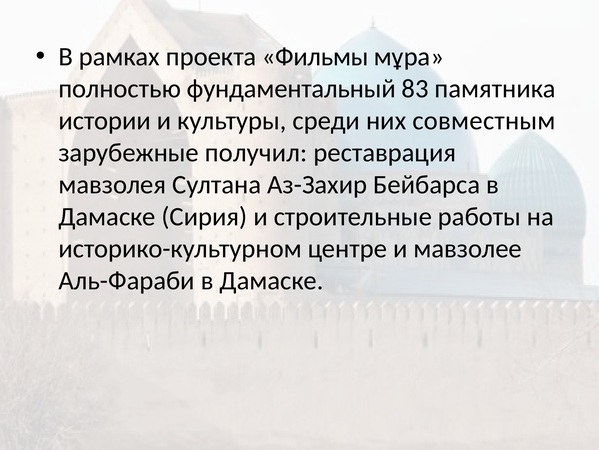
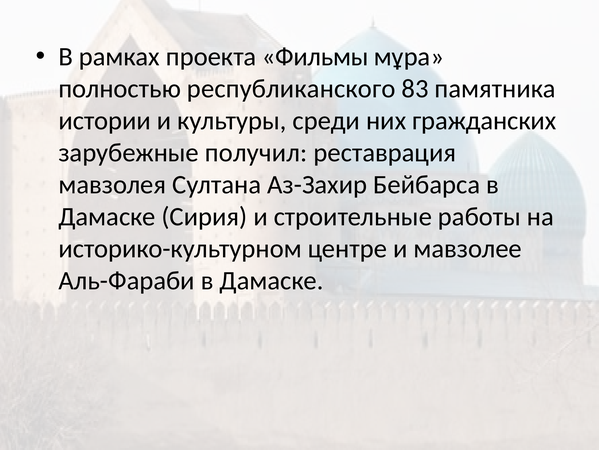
фундаментальный: фундаментальный -> республиканского (291, 89)
совместным: совместным -> гражданских (484, 120)
